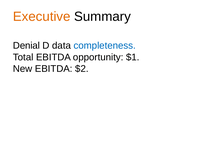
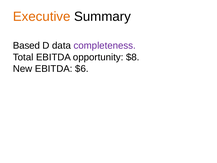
Denial: Denial -> Based (26, 46)
completeness colour: blue -> purple (105, 46)
$1: $1 -> $8 (133, 57)
$2: $2 -> $6 (82, 69)
